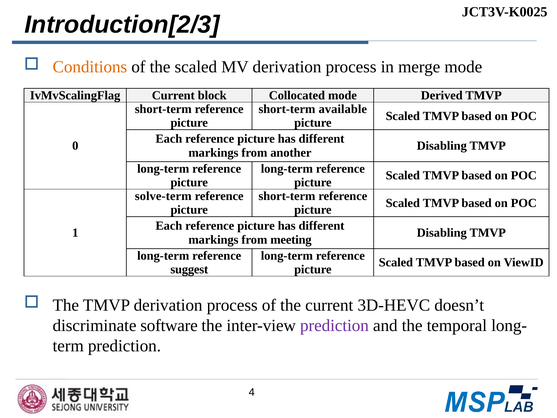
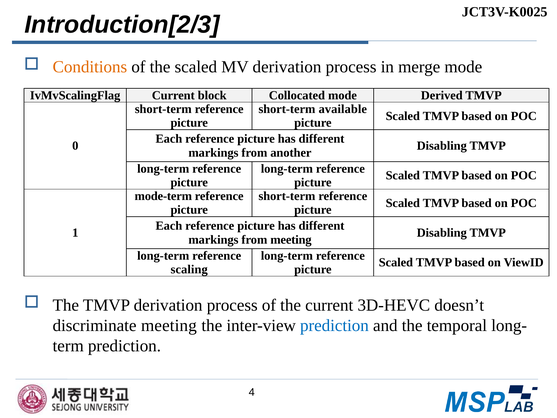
solve-term: solve-term -> mode-term (163, 196)
suggest: suggest -> scaling (189, 269)
discriminate software: software -> meeting (169, 325)
prediction colour: purple -> blue (334, 325)
